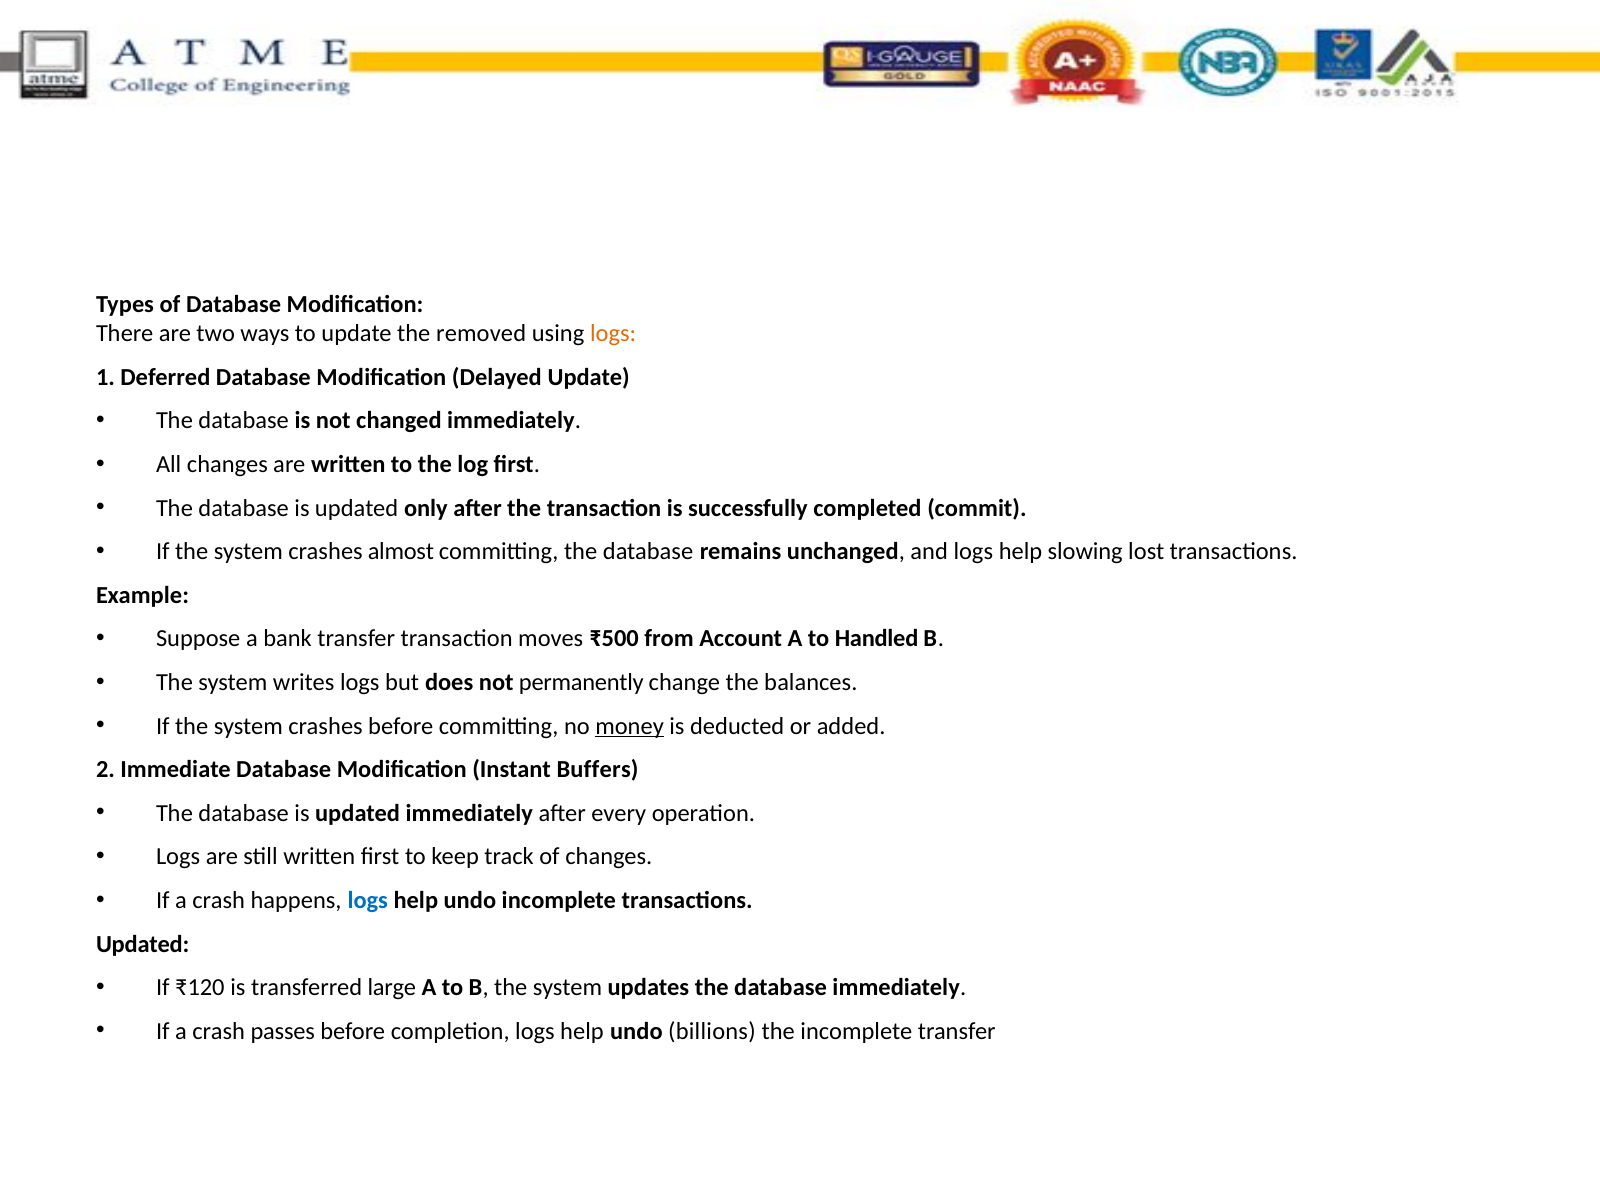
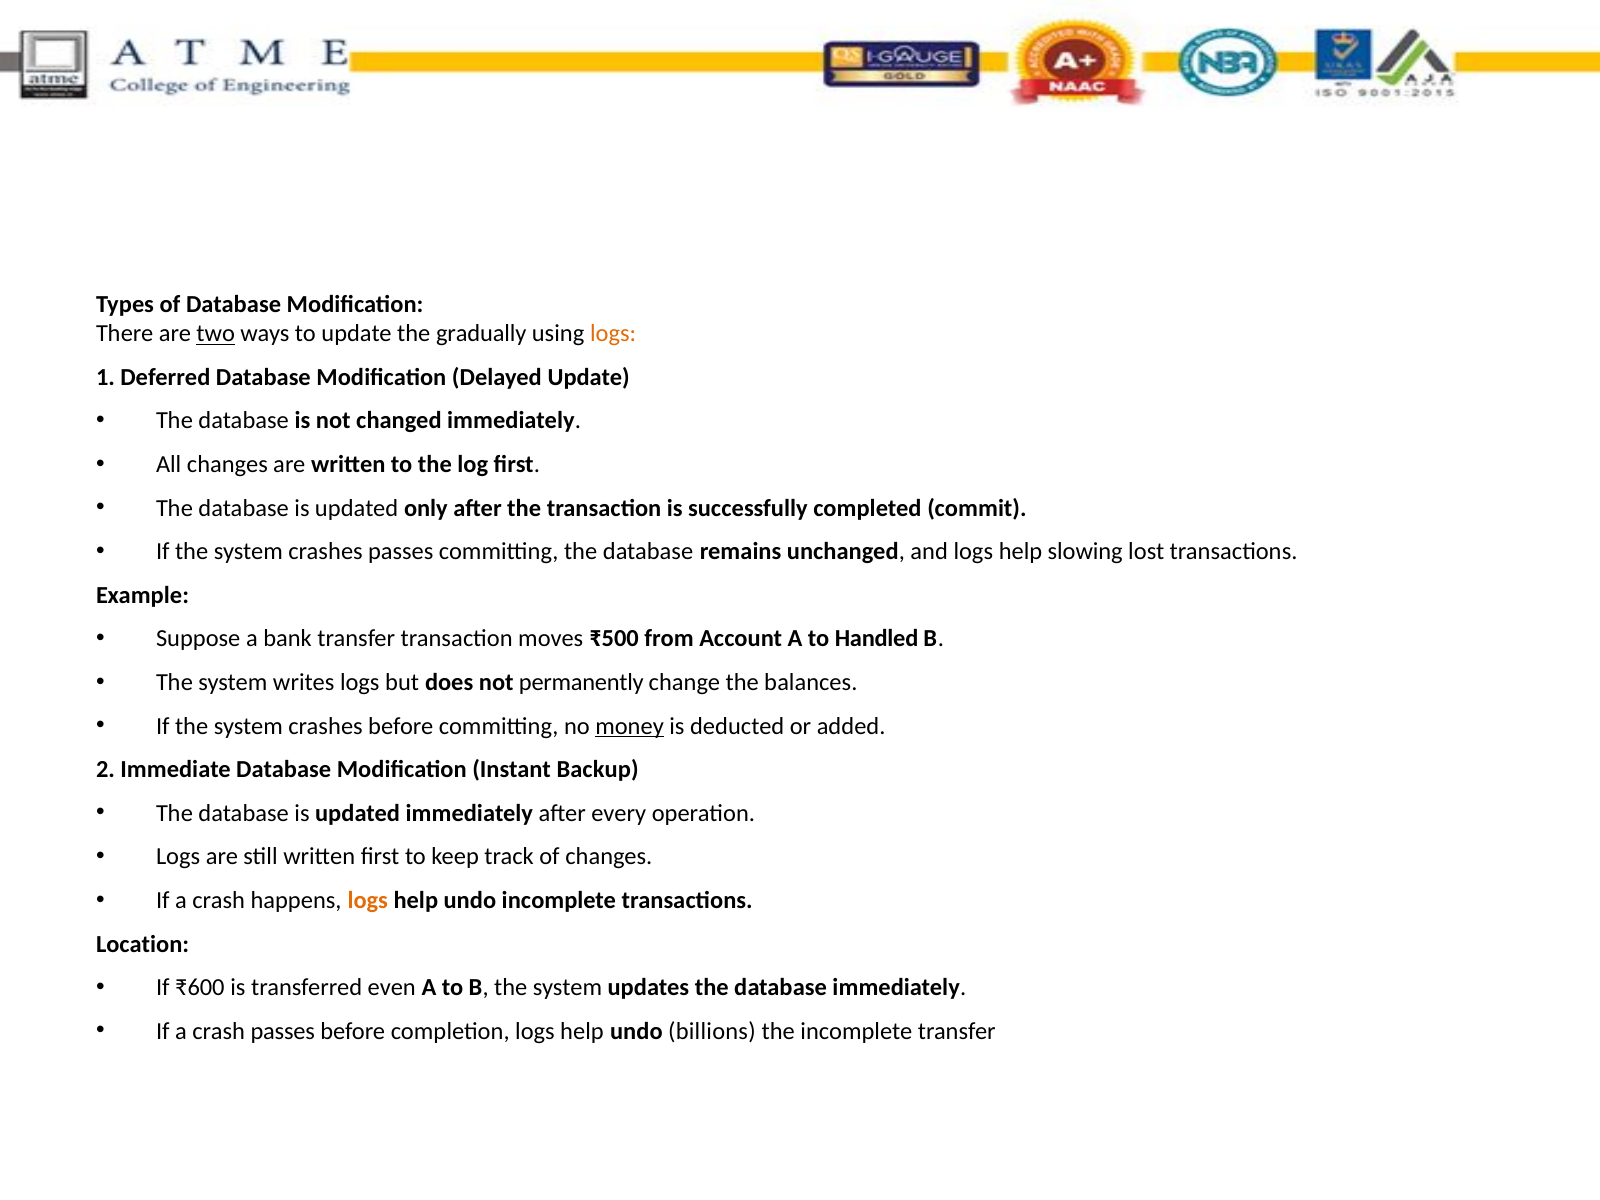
two underline: none -> present (216, 334)
removed: removed -> gradually (481, 334)
crashes almost: almost -> passes (401, 552)
Buffers: Buffers -> Backup (598, 770)
logs colour: blue -> orange (368, 900)
Updated: Updated -> Location (143, 944)
₹120: ₹120 -> ₹600 (200, 988)
large: large -> even (392, 988)
